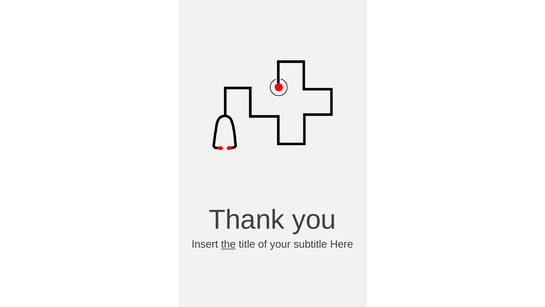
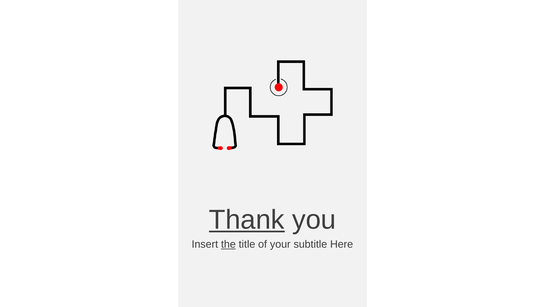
Thank underline: none -> present (247, 220)
